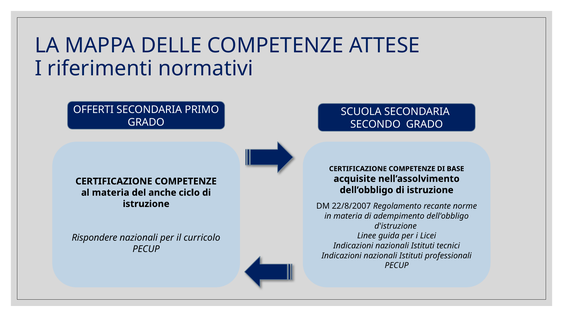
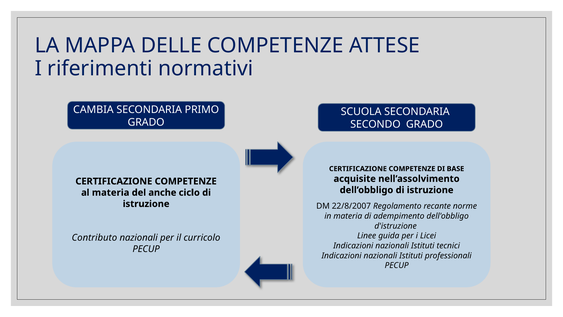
OFFERTI: OFFERTI -> CAMBIA (93, 110)
Rispondere: Rispondere -> Contributo (94, 237)
